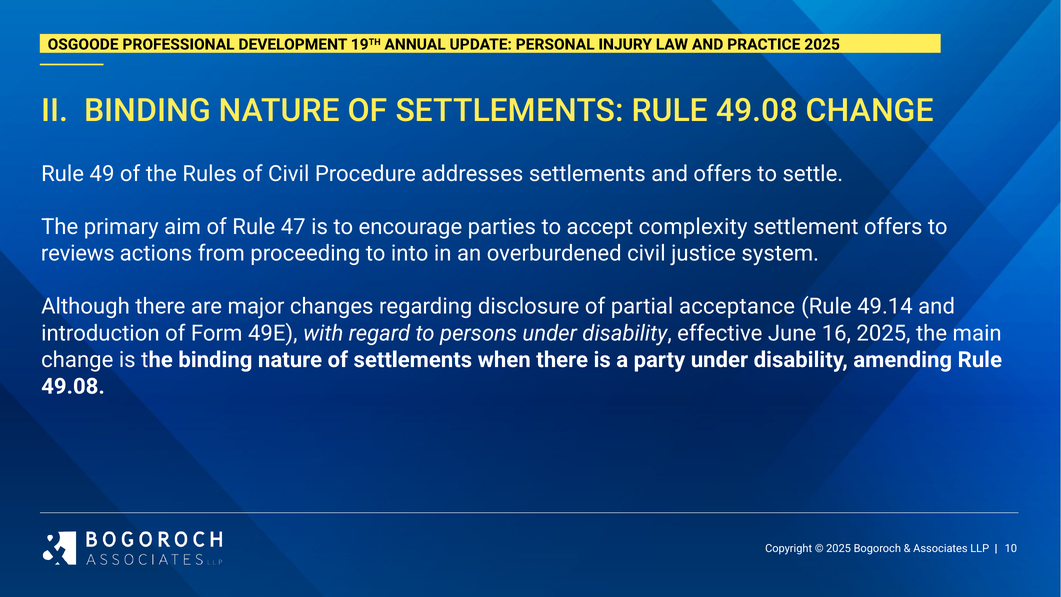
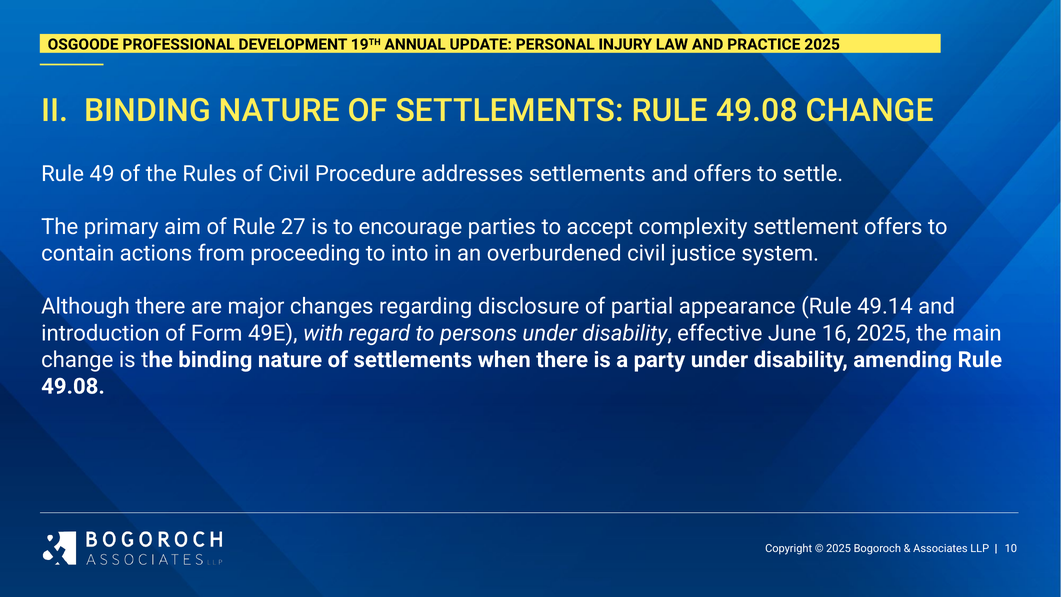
47: 47 -> 27 (293, 227)
reviews: reviews -> contain (78, 253)
acceptance: acceptance -> appearance (737, 307)
